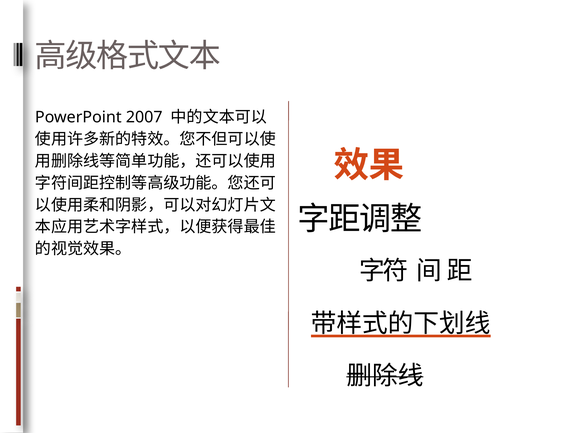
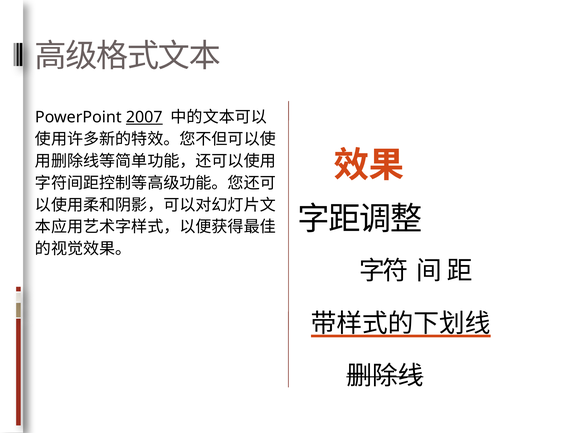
2007 underline: none -> present (144, 117)
